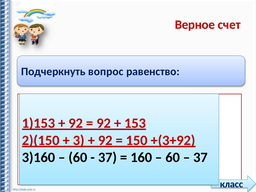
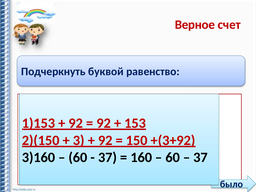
вопрос: вопрос -> буквой (106, 72)
класс: класс -> было (231, 184)
